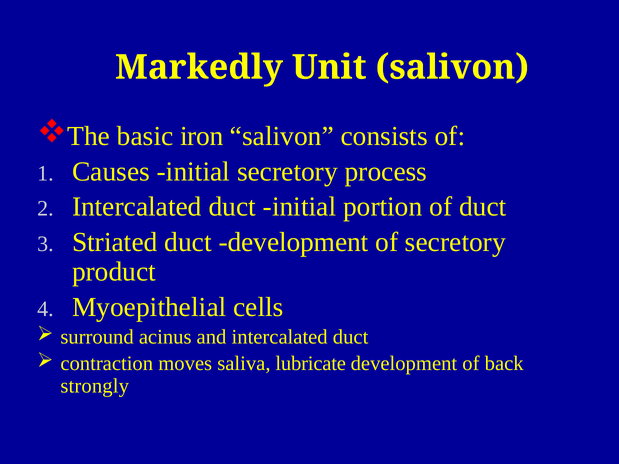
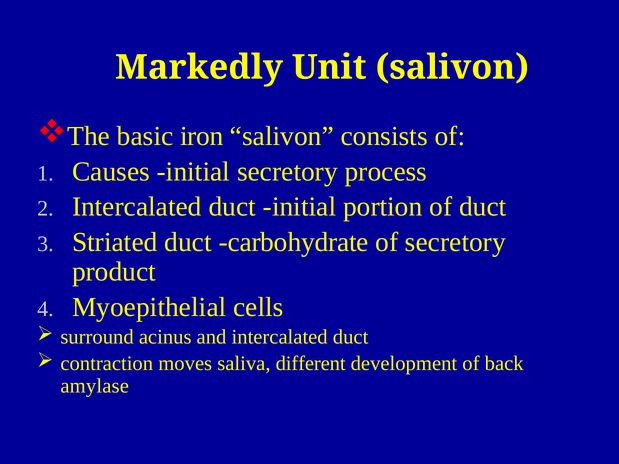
duct development: development -> carbohydrate (294, 242)
lubricate: lubricate -> different (311, 364)
strongly: strongly -> amylase (95, 386)
